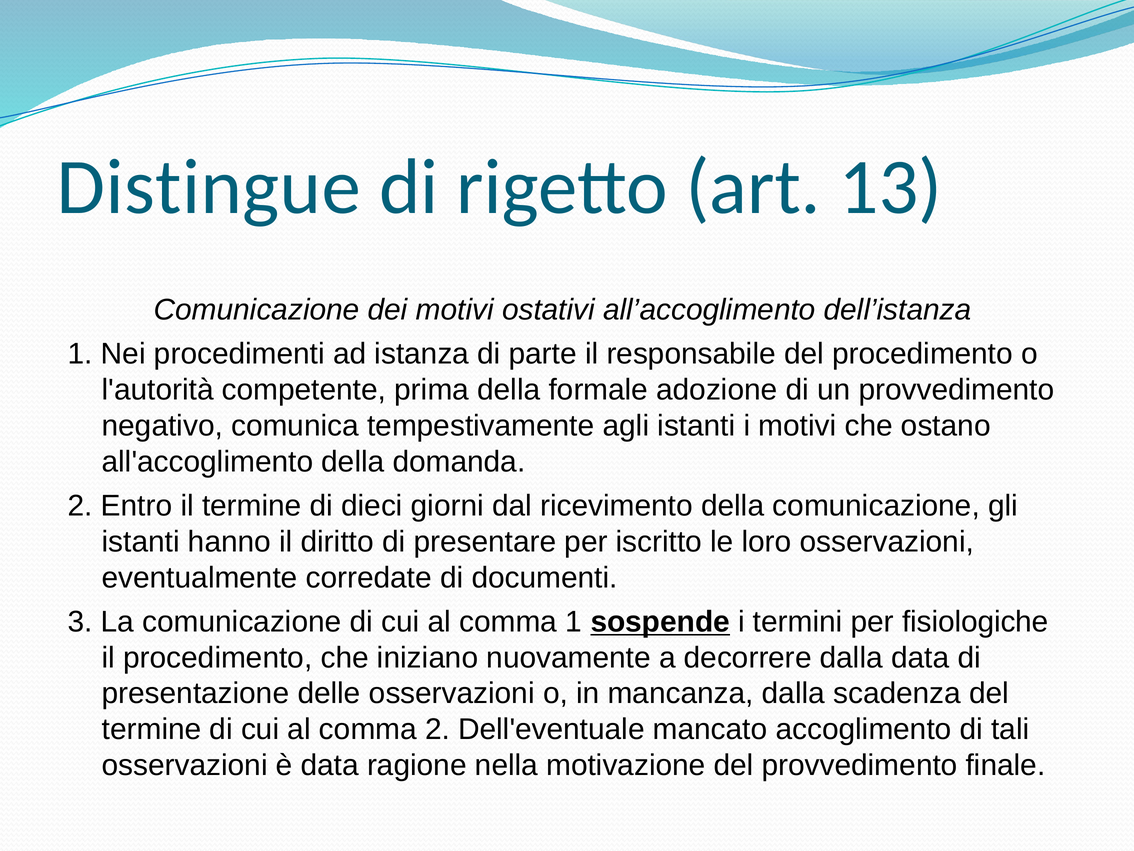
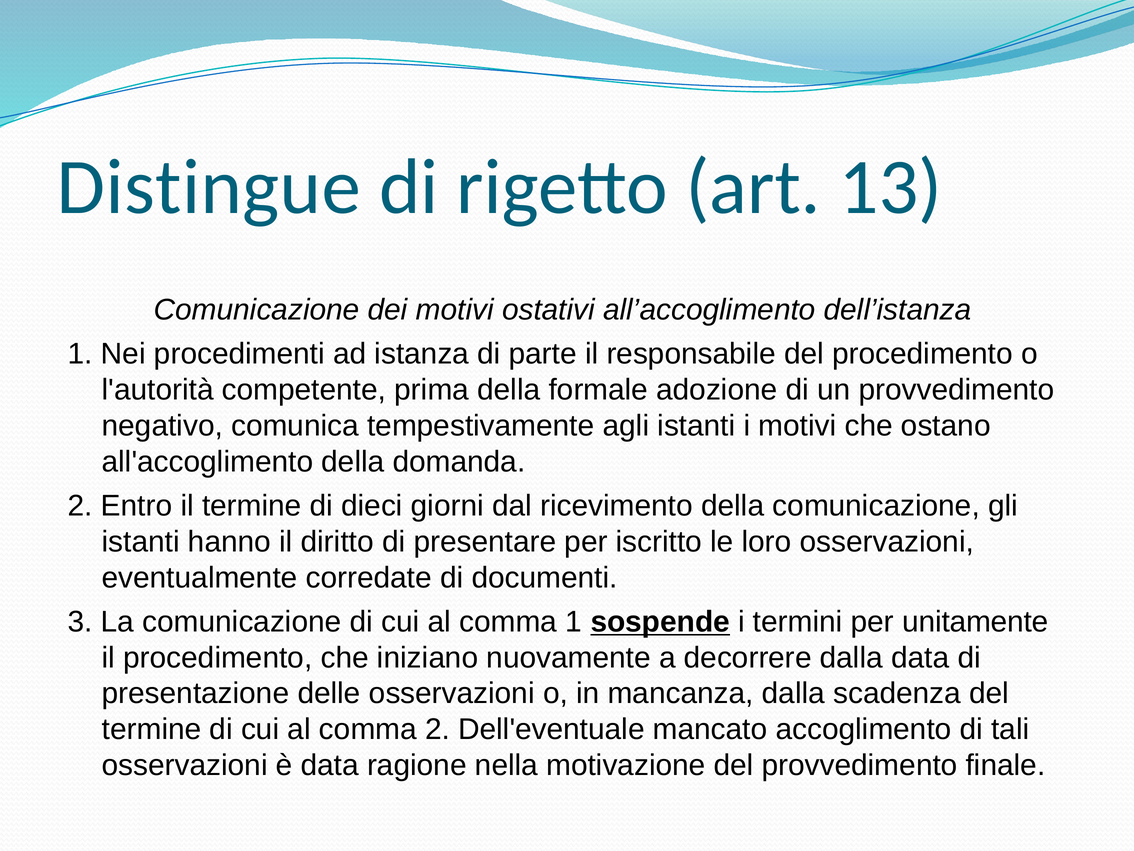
fisiologiche: fisiologiche -> unitamente (975, 621)
